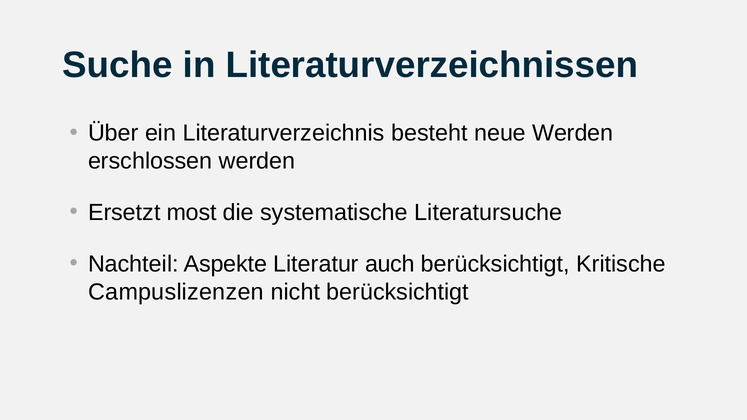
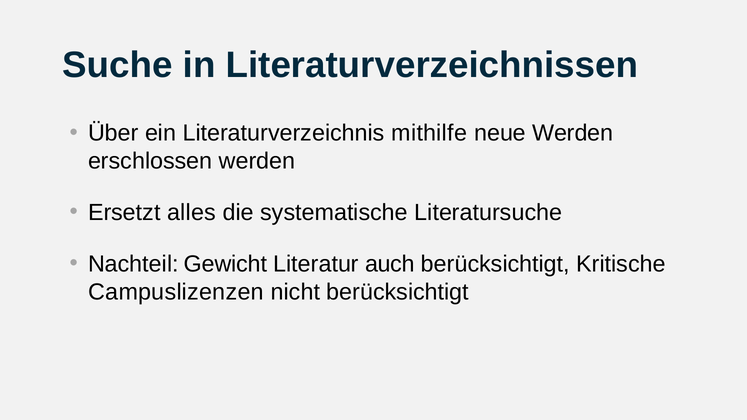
besteht: besteht -> mithilfe (429, 133)
most: most -> alles (191, 213)
Aspekte: Aspekte -> Gewicht (225, 264)
